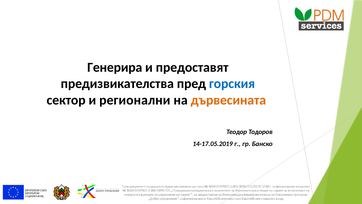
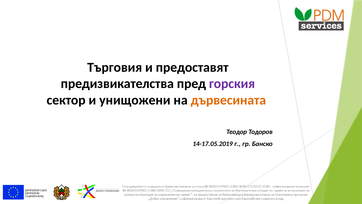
Генерира: Генерира -> Търговия (115, 67)
горския colour: blue -> purple (232, 84)
регионални: регионални -> унищожени (135, 100)
